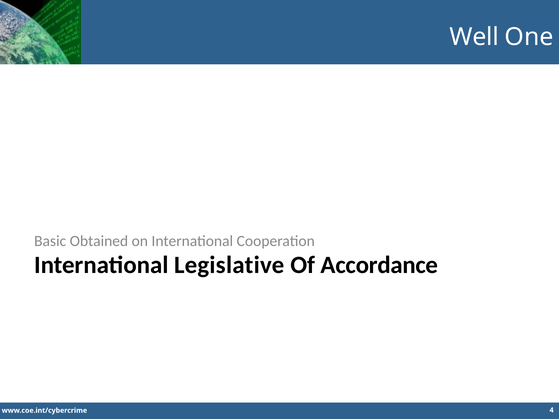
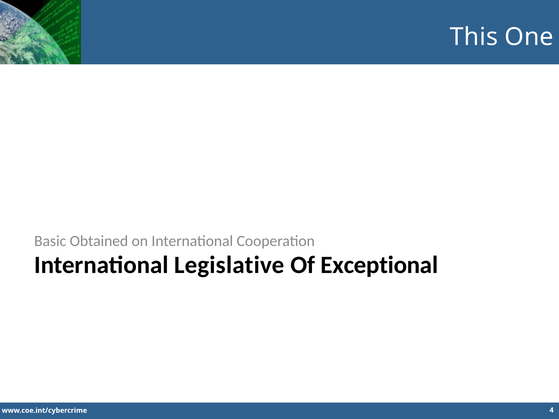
Well: Well -> This (474, 37)
Accordance: Accordance -> Exceptional (379, 265)
